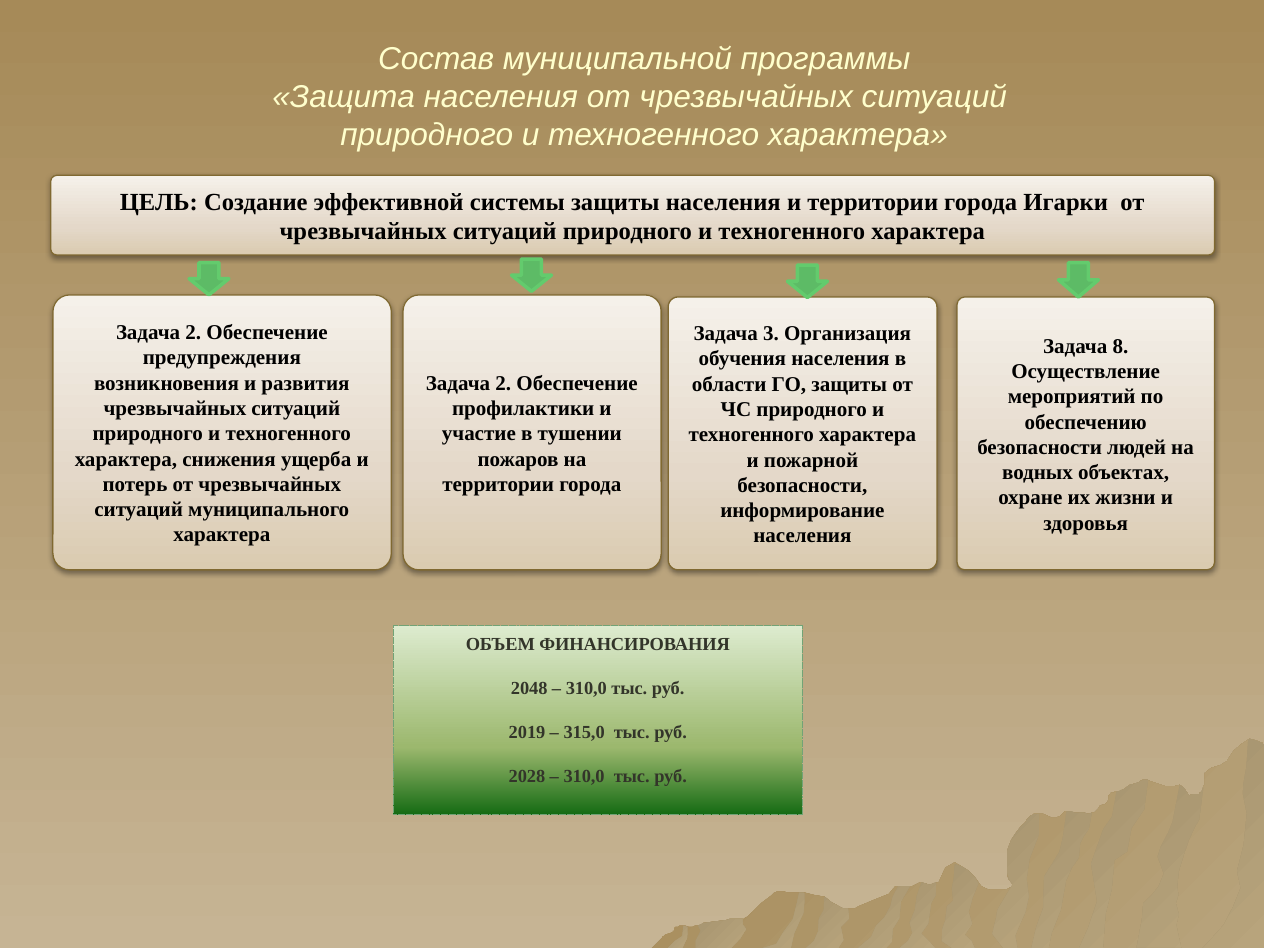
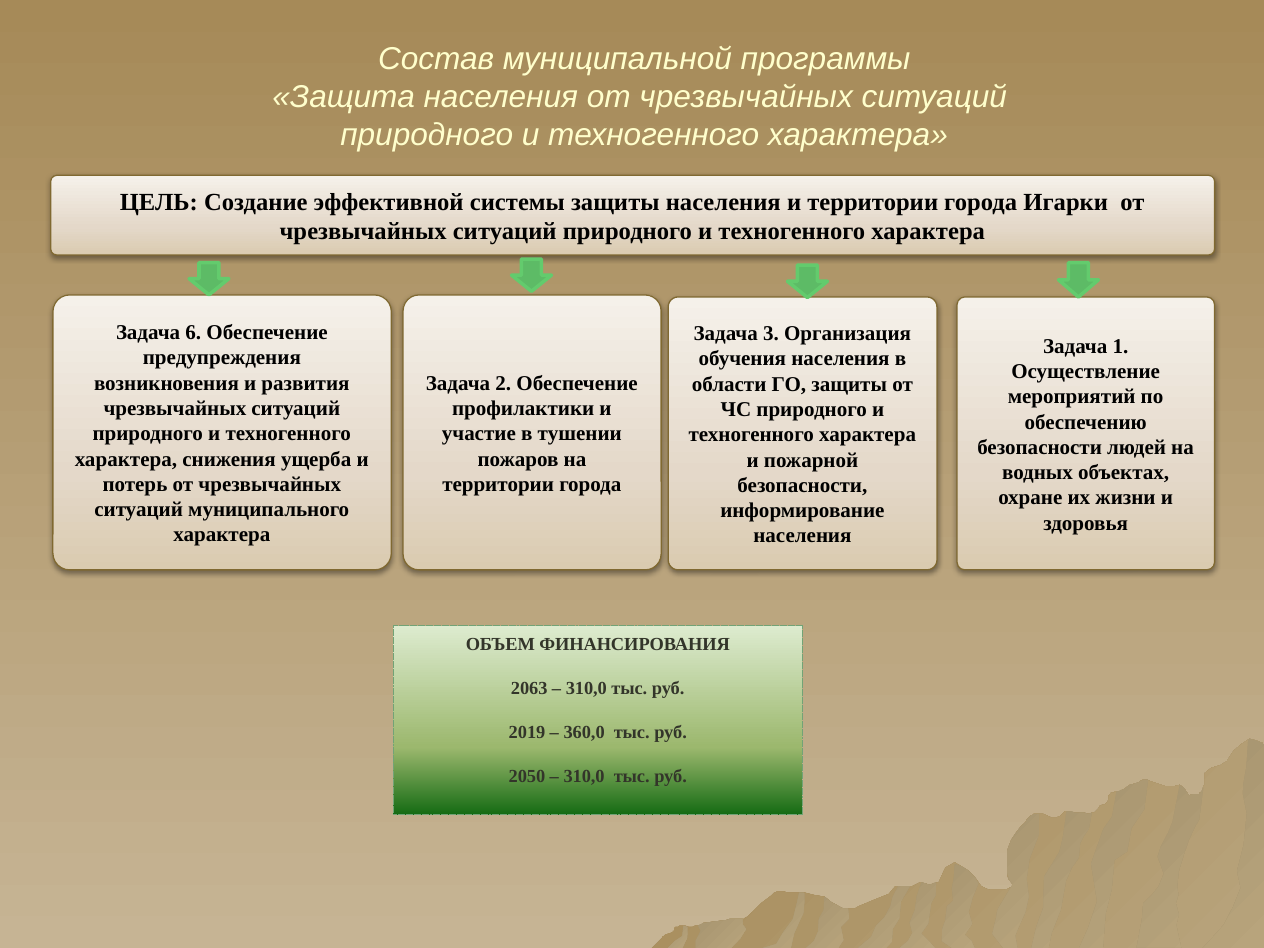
2: 2 -> 6 (193, 333)
8: 8 -> 1 (1120, 346)
2048: 2048 -> 2063 (529, 688)
315,0: 315,0 -> 360,0 (584, 732)
2028: 2028 -> 2050 (527, 777)
